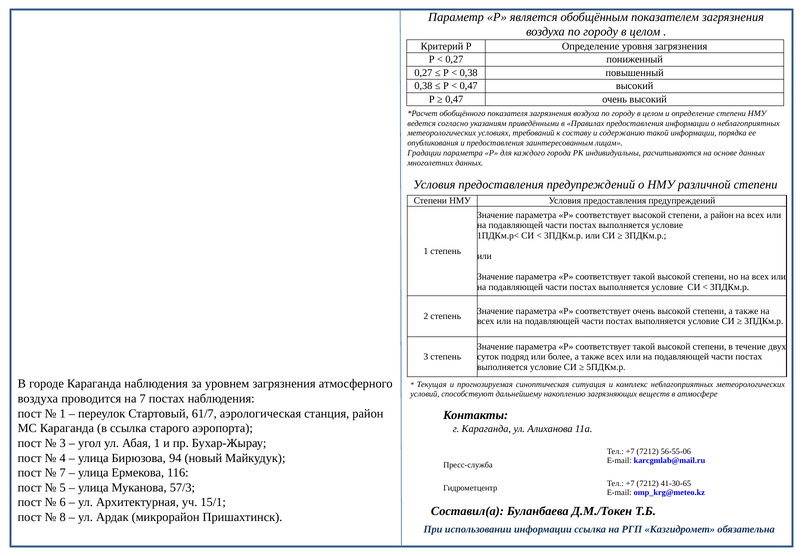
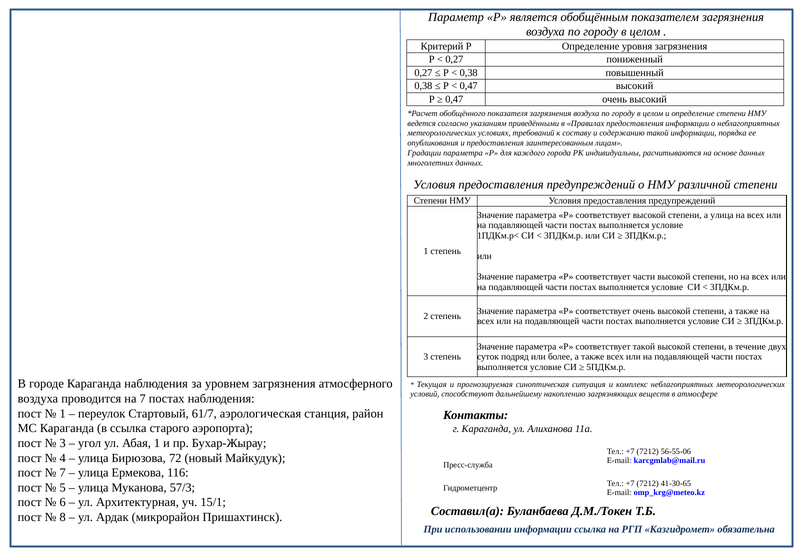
а район: район -> улица (722, 215)
такой: такой -> части (644, 277)
94: 94 -> 72 (175, 458)
